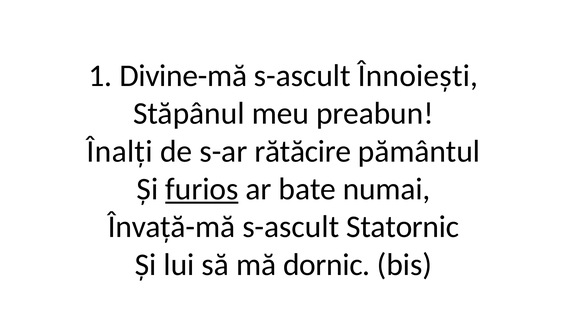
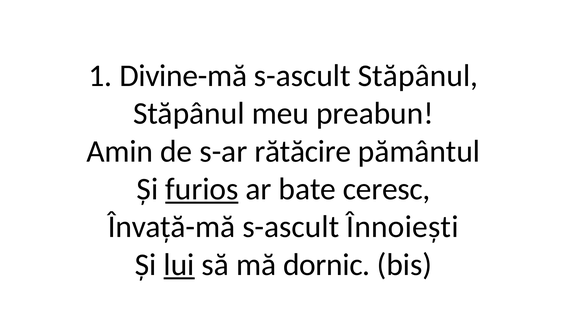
s-ascult Înnoiești: Înnoiești -> Stăpânul (418, 76)
Înalți: Înalți -> Amin (120, 151)
numai: numai -> ceresc (387, 189)
Statornic: Statornic -> Înnoiești (402, 227)
lui underline: none -> present (179, 265)
